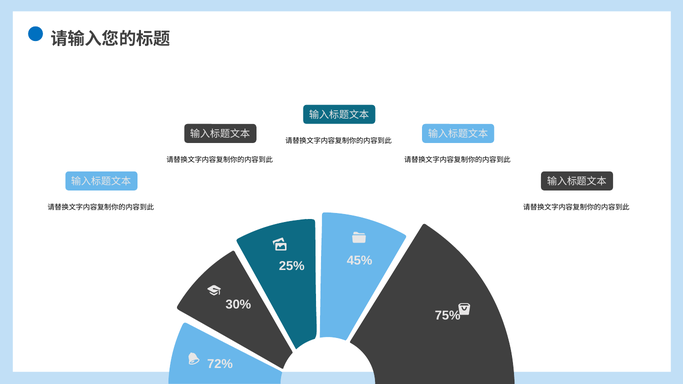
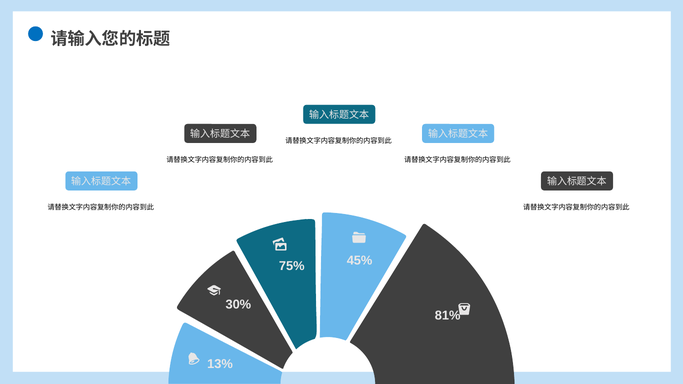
25%: 25% -> 75% (292, 266)
75%: 75% -> 81% (448, 316)
72%: 72% -> 13% (220, 364)
